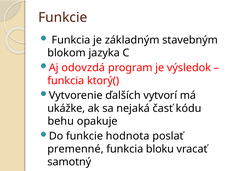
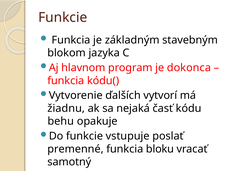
odovzdá: odovzdá -> hlavnom (83, 68)
výsledok: výsledok -> dokonca (189, 68)
ktorý(: ktorý( -> kódu( (103, 81)
ukážke: ukážke -> žiadnu (66, 109)
hodnota: hodnota -> vstupuje (128, 137)
